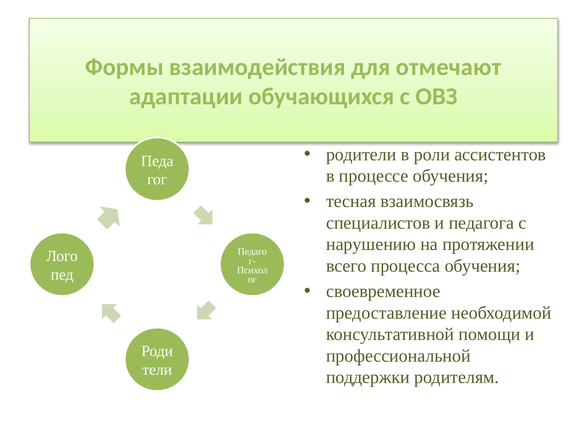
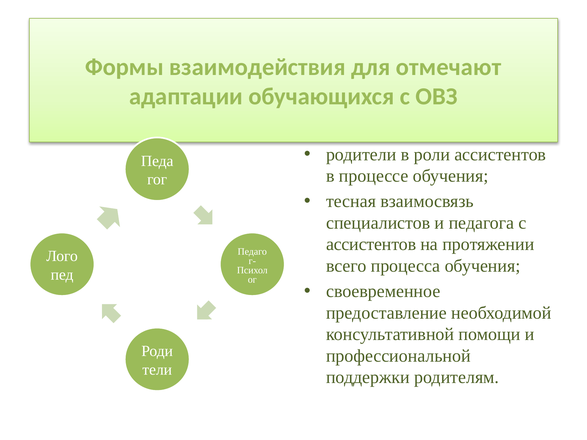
нарушению: нарушению -> ассистентов (371, 245)
